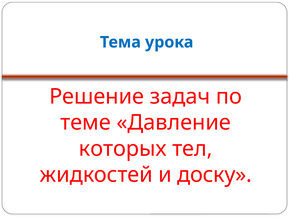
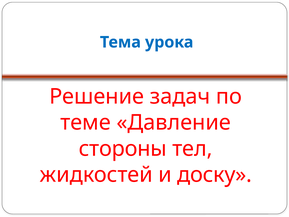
которых: которых -> стороны (123, 148)
